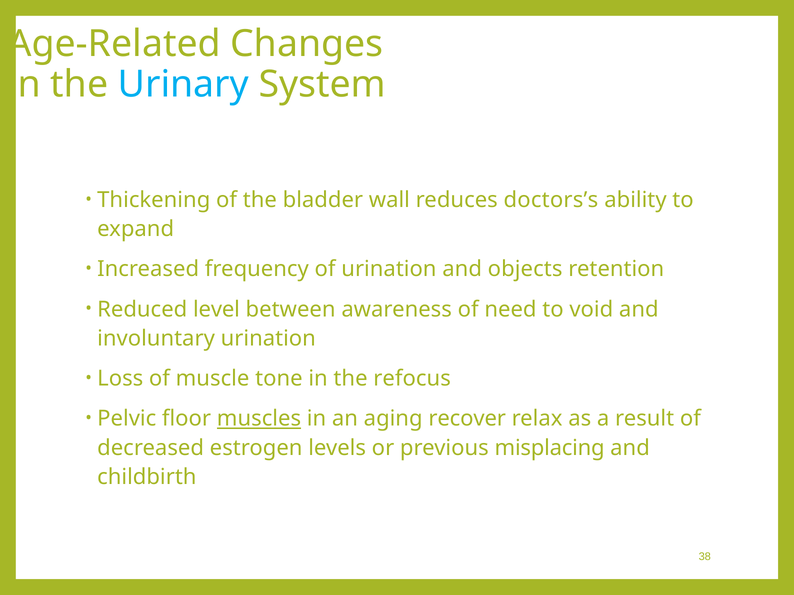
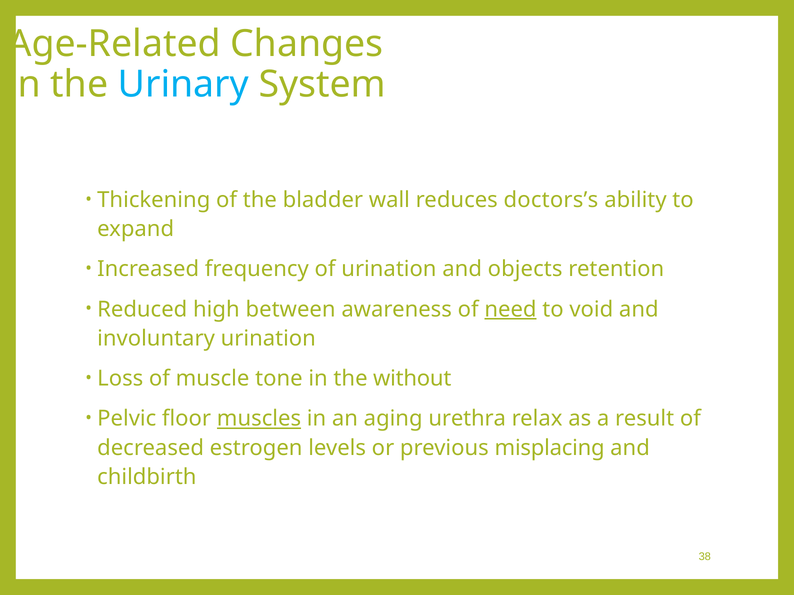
level: level -> high (216, 310)
need underline: none -> present (510, 310)
refocus: refocus -> without (412, 379)
recover: recover -> urethra (467, 419)
